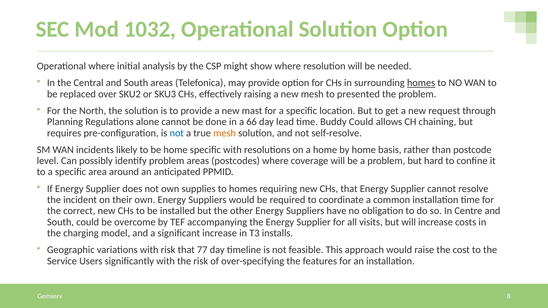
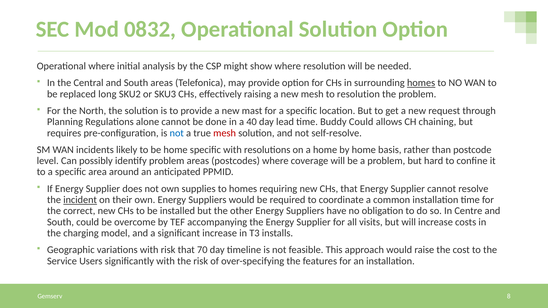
1032: 1032 -> 0832 (150, 29)
over: over -> long (107, 94)
to presented: presented -> resolution (358, 94)
66: 66 -> 40 (252, 122)
mesh colour: orange -> red (225, 133)
incident underline: none -> present (80, 200)
77: 77 -> 70 (202, 250)
